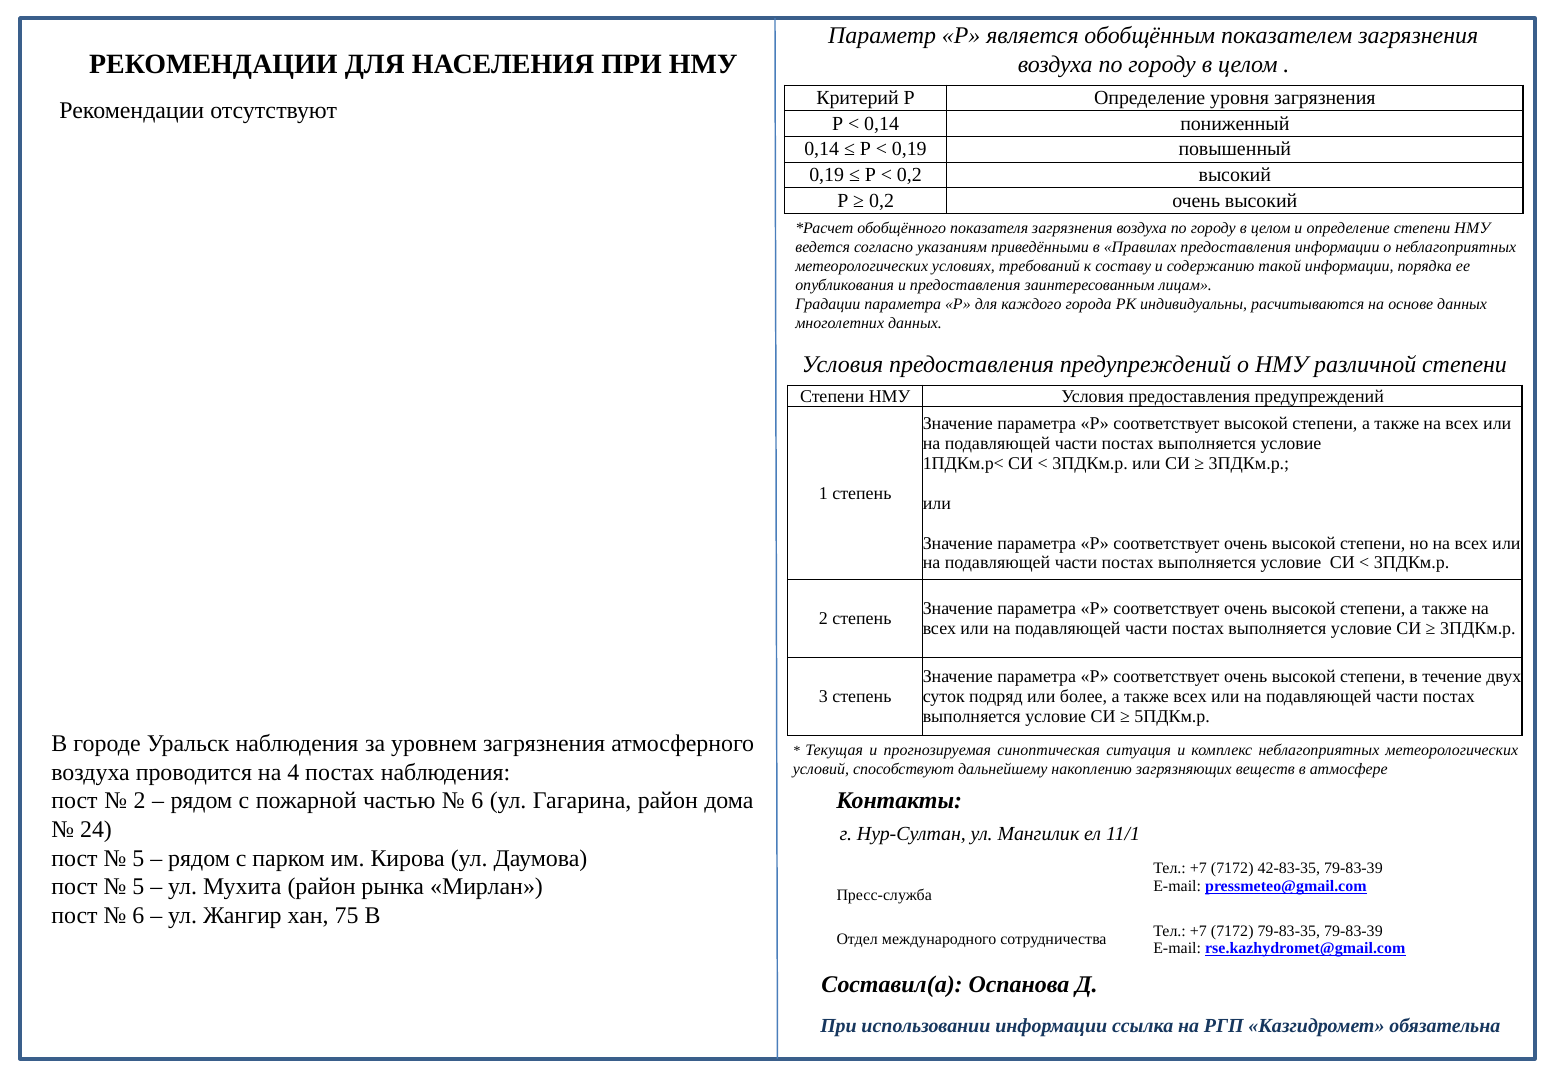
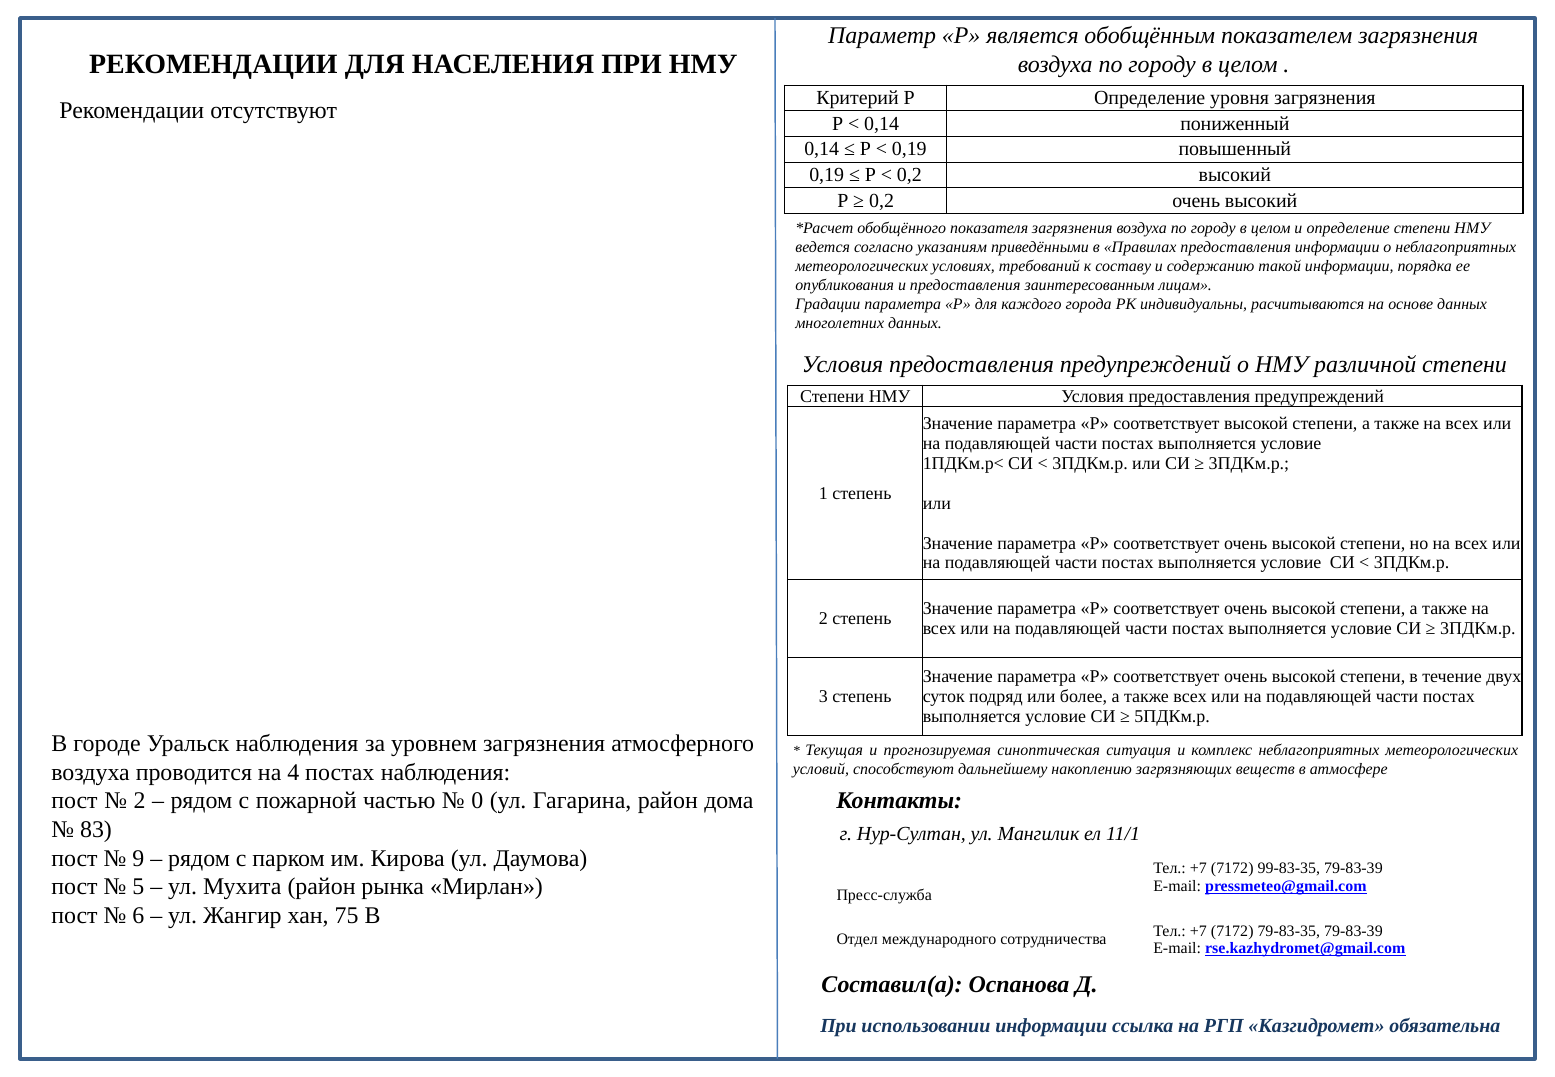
6: 6 -> 0 (477, 801)
24: 24 -> 83 (96, 829)
5: 5 -> 9 (138, 858)
42-83-35: 42-83-35 -> 99-83-35 (1289, 868)
